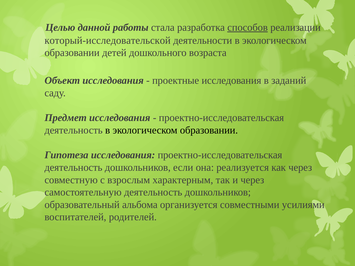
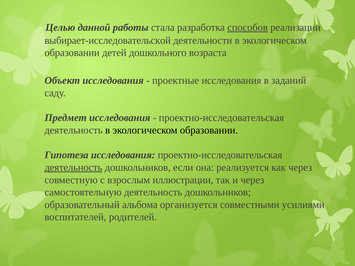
который-исследовательской: который-исследовательской -> выбирает-исследовательской (108, 40)
деятельность underline: none -> present (73, 168)
характерным: характерным -> иллюстрации (183, 180)
